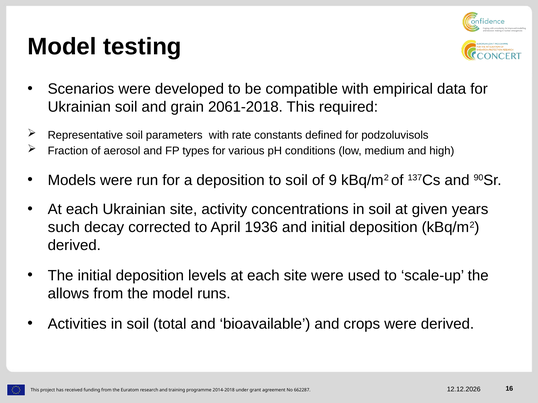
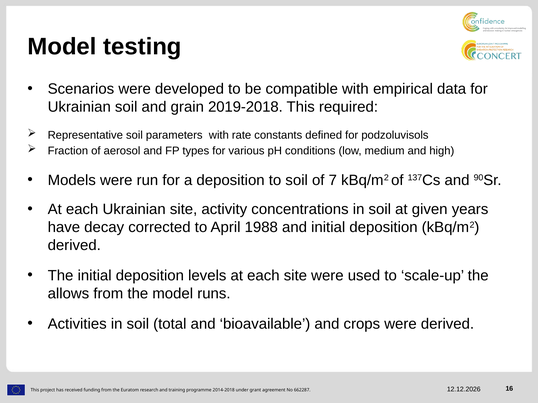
2061-2018: 2061-2018 -> 2019-2018 (245, 107)
9: 9 -> 7 (333, 180)
such: such -> have (64, 228)
1936: 1936 -> 1988 (261, 228)
